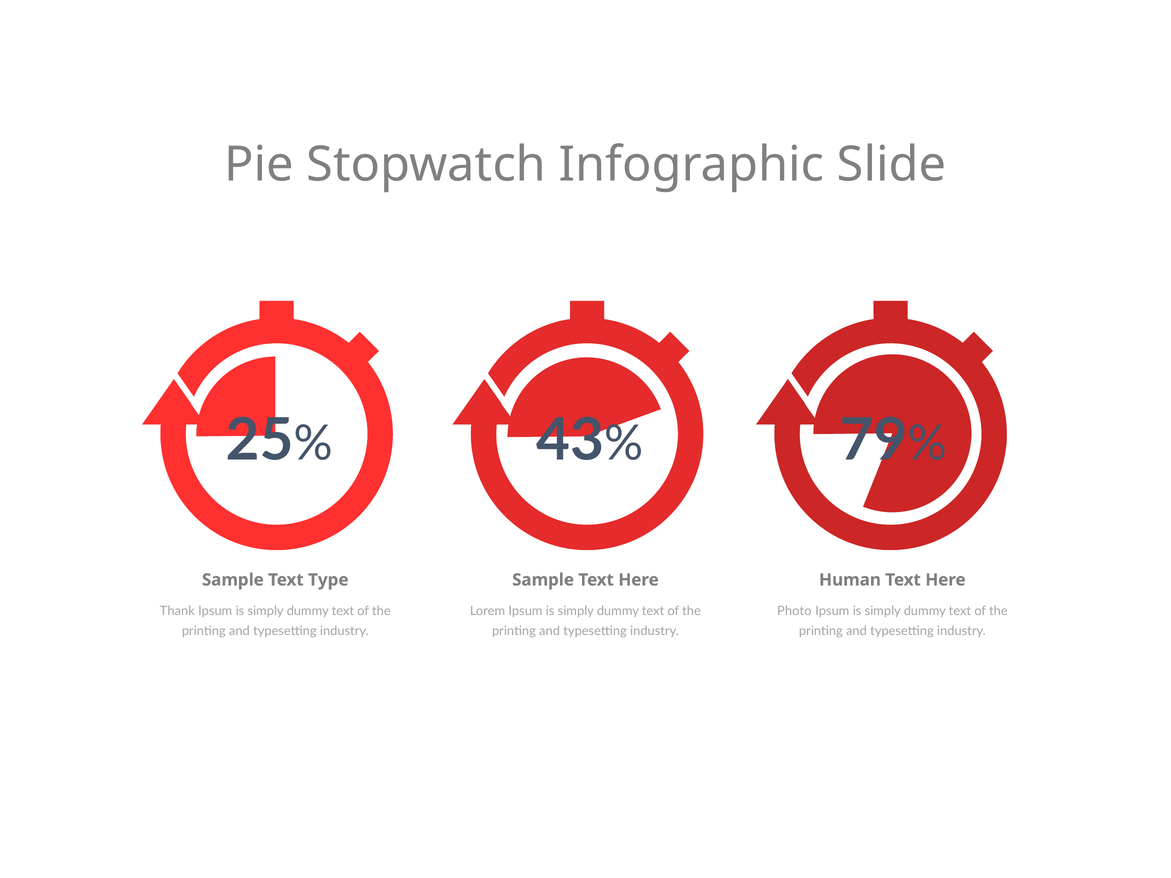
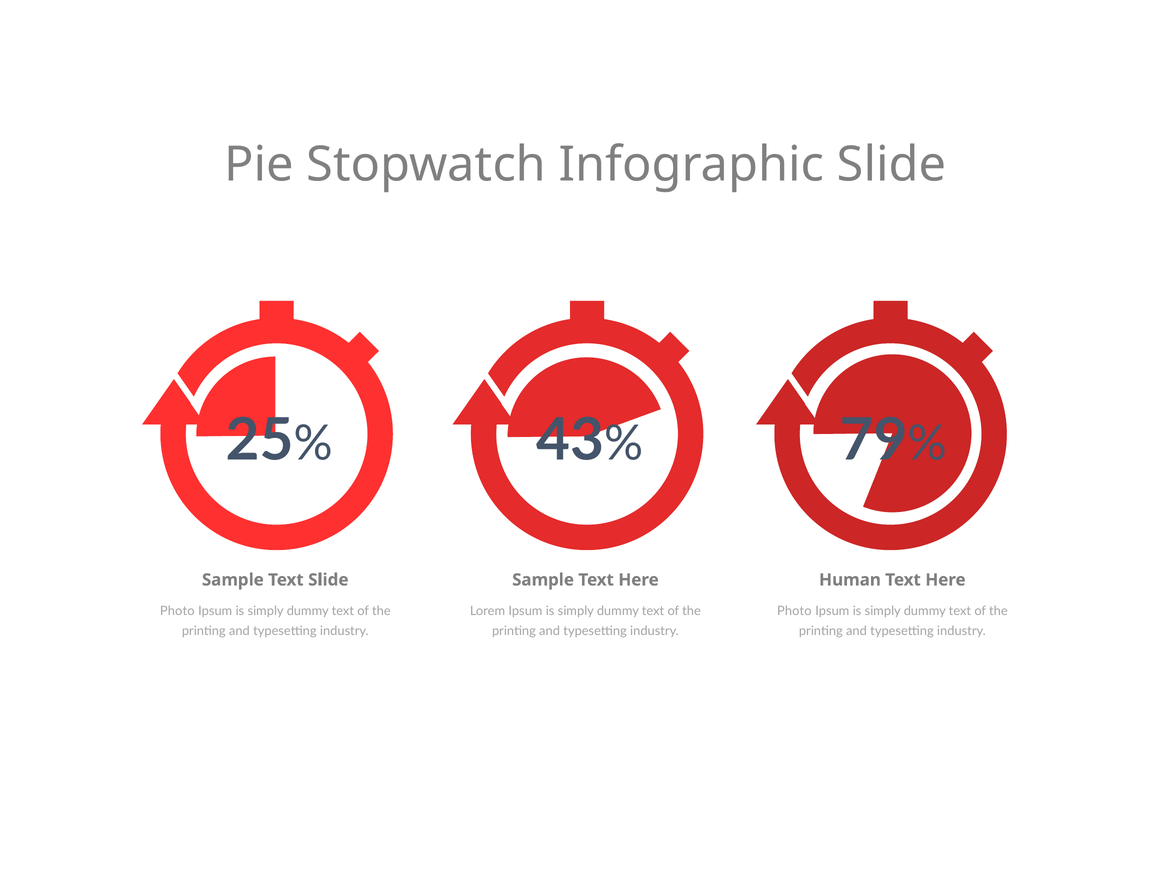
Text Type: Type -> Slide (328, 580)
Thank: Thank -> Photo (177, 611)
